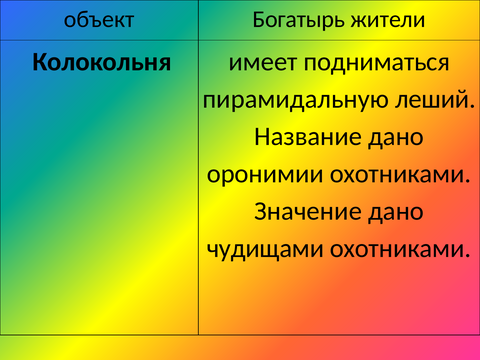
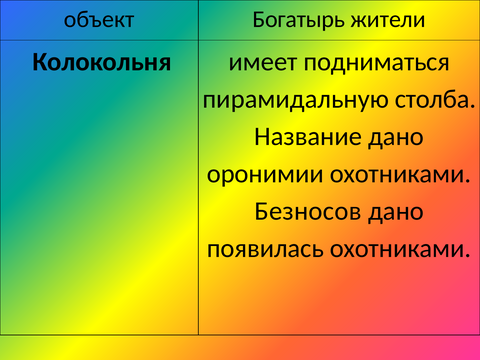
леший: леший -> столба (435, 99)
Значение: Значение -> Безносов (308, 211)
чудищами: чудищами -> появилась (265, 248)
